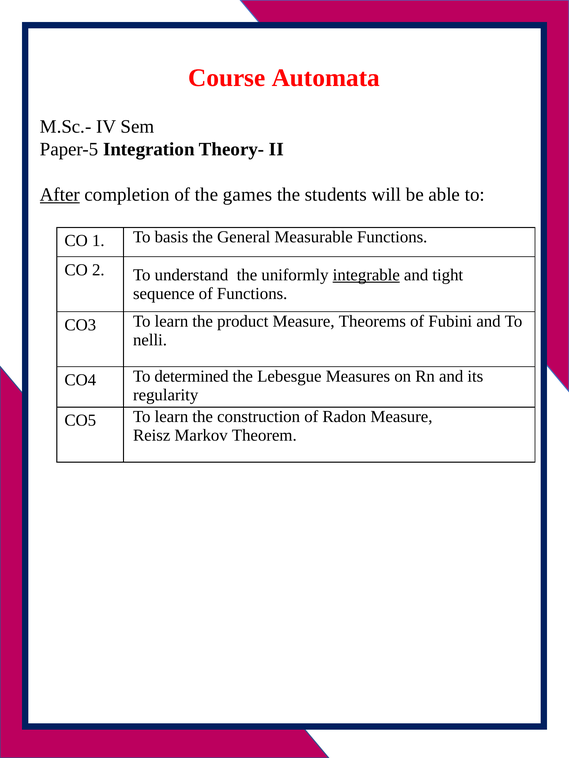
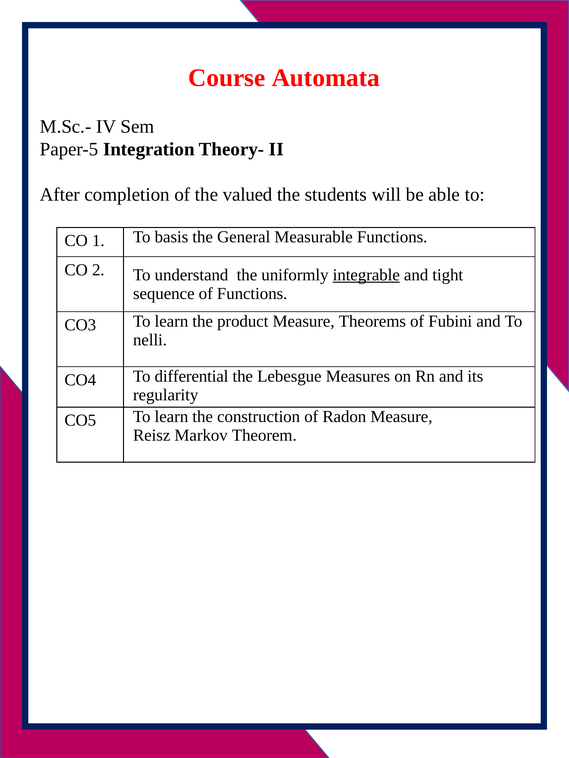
After underline: present -> none (60, 195)
games: games -> valued (248, 195)
determined: determined -> differential (192, 376)
